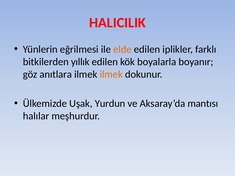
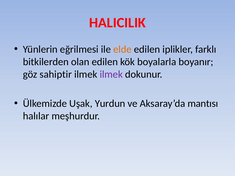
yıllık: yıllık -> olan (80, 62)
anıtlara: anıtlara -> sahiptir (56, 74)
ilmek colour: orange -> purple (111, 74)
